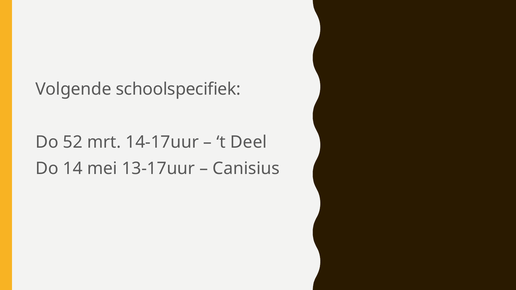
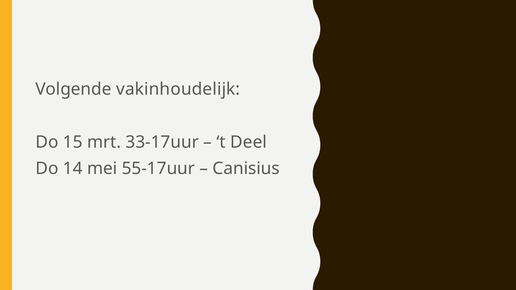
schoolspecifiek: schoolspecifiek -> vakinhoudelijk (178, 89)
52: 52 -> 15 (73, 142)
14-17uur: 14-17uur -> 33-17uur (162, 142)
13-17uur: 13-17uur -> 55-17uur (158, 169)
